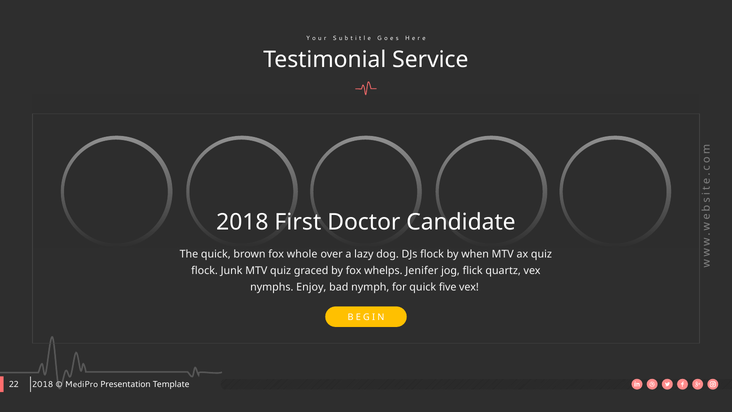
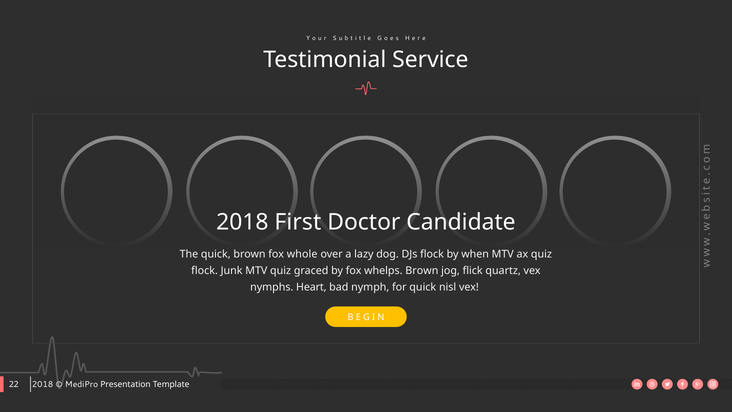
whelps Jenifer: Jenifer -> Brown (422, 271)
Enjoy: Enjoy -> Heart (311, 287)
five: five -> nisl (448, 287)
